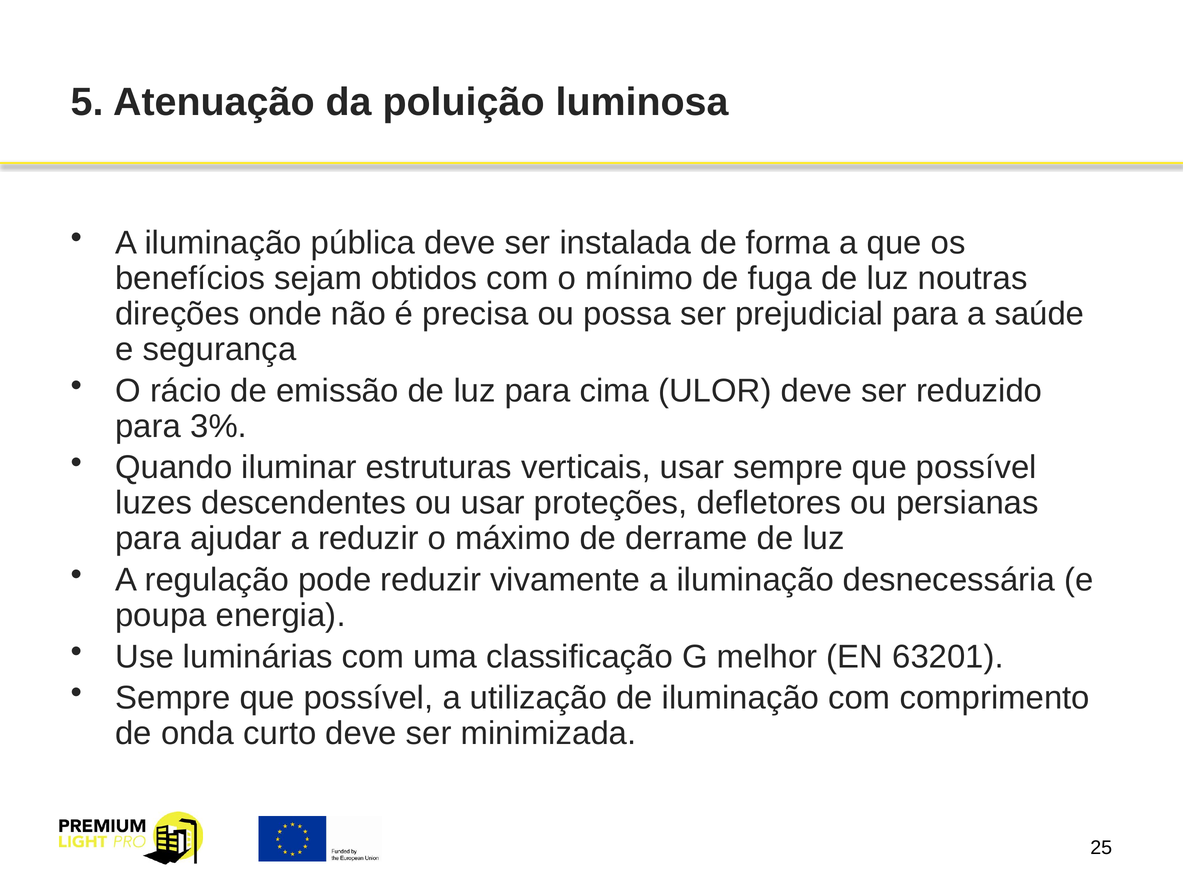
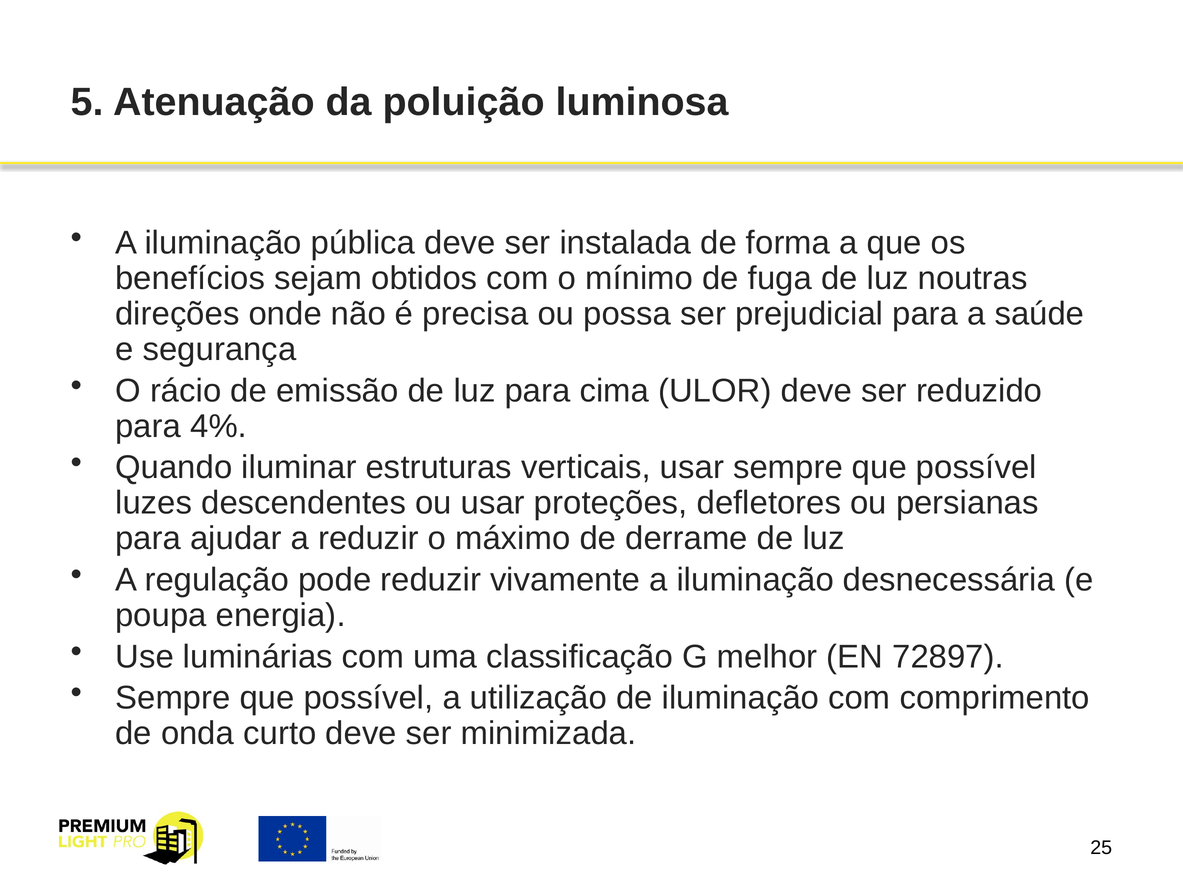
3%: 3% -> 4% (219, 426)
63201: 63201 -> 72897 (948, 657)
